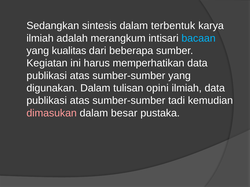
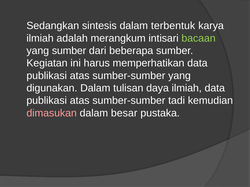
bacaan colour: light blue -> light green (199, 38)
yang kualitas: kualitas -> sumber (69, 51)
opini: opini -> daya (158, 88)
